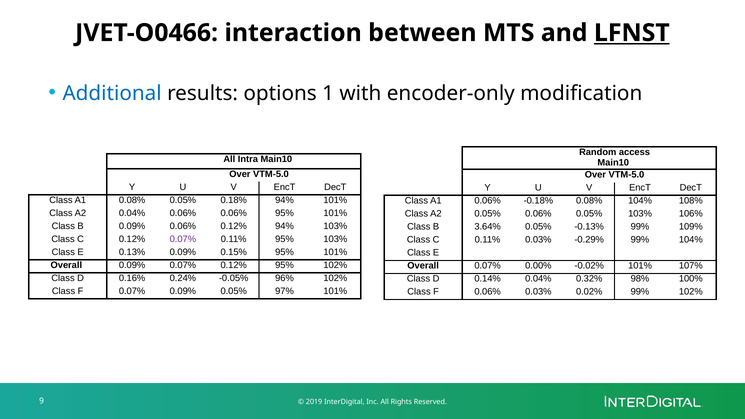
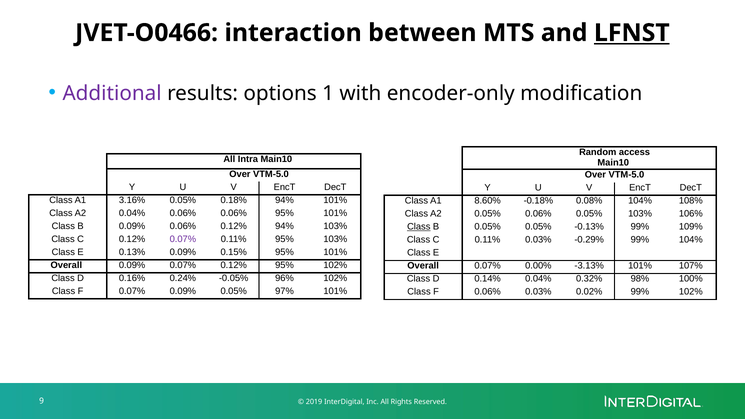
Additional colour: blue -> purple (112, 93)
A1 0.08%: 0.08% -> 3.16% (132, 200)
A1 0.06%: 0.06% -> 8.60% (488, 201)
Class underline: none -> present (419, 227)
B 3.64%: 3.64% -> 0.05% (488, 227)
-0.02%: -0.02% -> -3.13% (589, 266)
